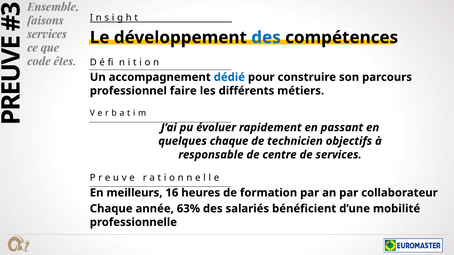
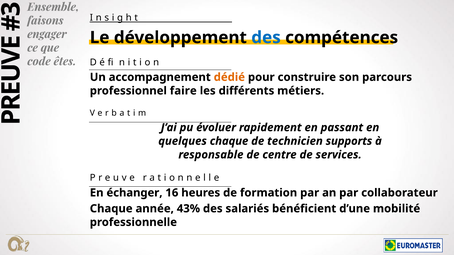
services: services -> engager (47, 34)
dédié colour: blue -> orange (229, 77)
objectifs: objectifs -> supports (349, 141)
meilleurs: meilleurs -> échanger (134, 193)
63%: 63% -> 43% (188, 209)
